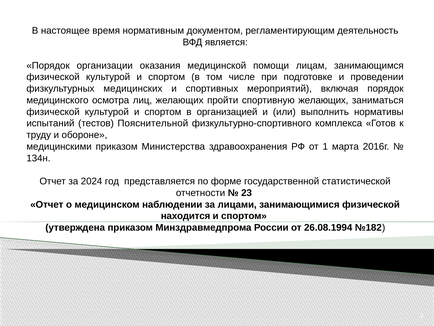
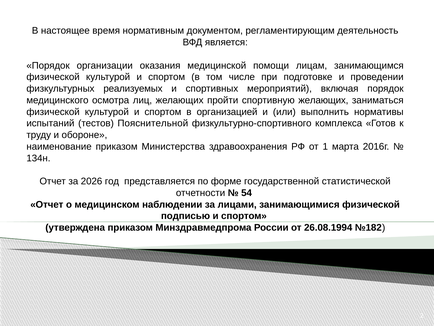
медицинских: медицинских -> реализуемых (133, 89)
медицинскими: медицинскими -> наименование (59, 146)
2024: 2024 -> 2026 (92, 181)
23: 23 -> 54 (247, 193)
находится: находится -> подписью (185, 216)
